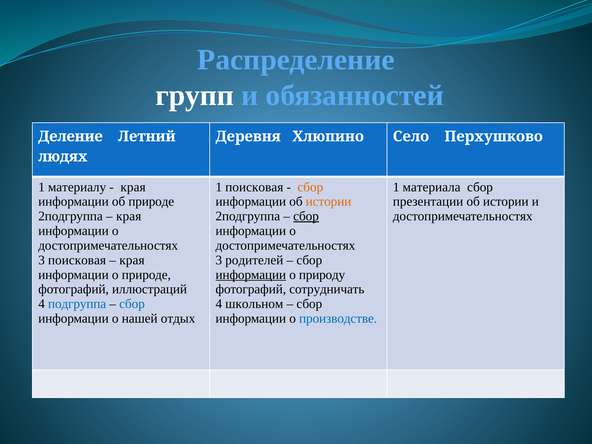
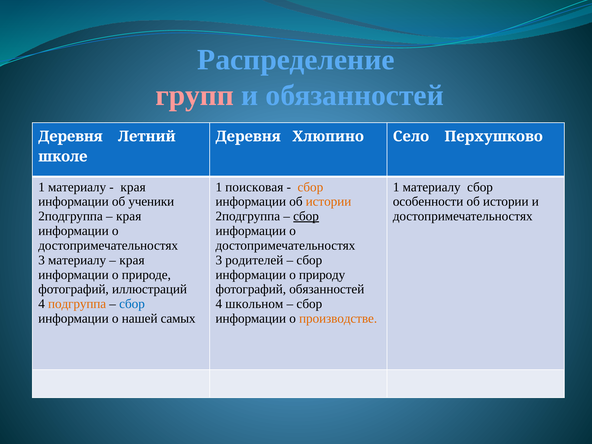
групп colour: white -> pink (195, 95)
Деление: Деление -> Деревня (71, 136)
людях: людях -> школе (63, 157)
материала: материала -> материалу (432, 187)
об природе: природе -> ученики (151, 202)
презентации: презентации -> особенности (428, 202)
3 поисковая: поисковая -> материалу (77, 260)
информации underline: present -> none (251, 275)
фотографий сотрудничать: сотрудничать -> обязанностей (327, 289)
подгруппа colour: blue -> orange (77, 304)
отдых: отдых -> самых (178, 319)
производстве colour: blue -> orange (338, 319)
